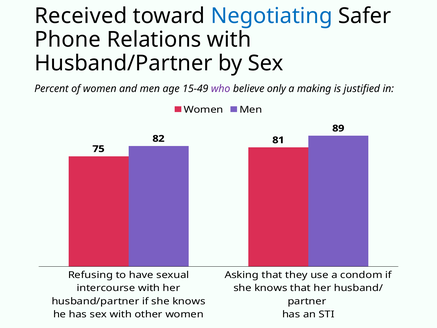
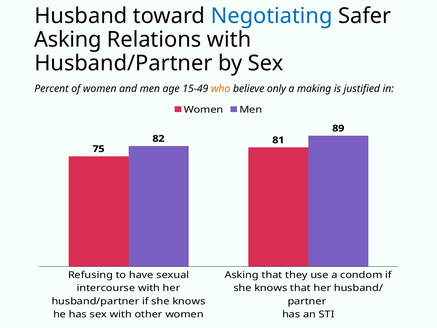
Received: Received -> Husband (81, 16)
Phone: Phone -> Asking (68, 40)
who colour: purple -> orange (221, 89)
